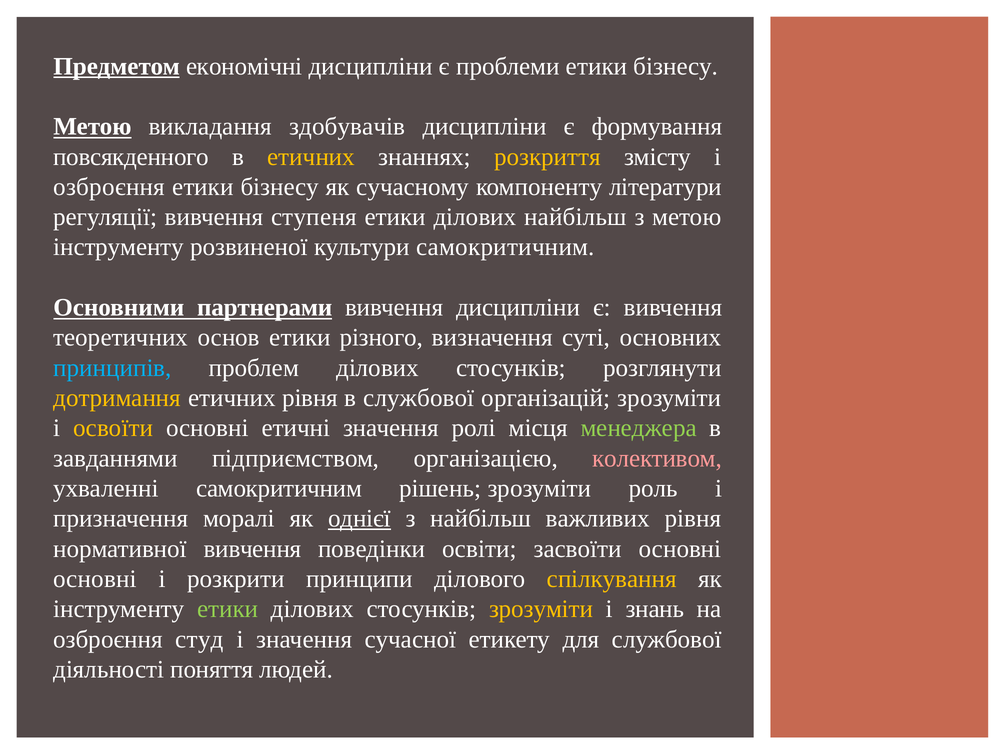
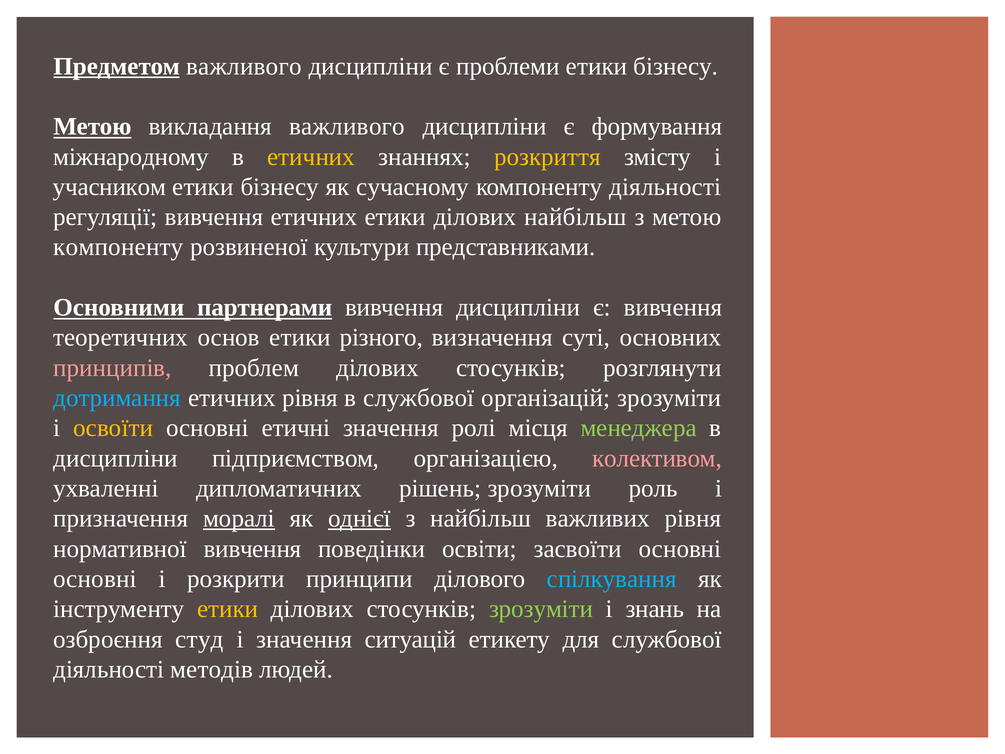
Предметом економічні: економічні -> важливого (244, 66)
викладання здобувачів: здобувачів -> важливого (347, 127)
повсякденного: повсякденного -> міжнародному (131, 157)
озброєння: озброєння -> учасником (109, 187)
компоненту літератури: літератури -> діяльності (665, 187)
вивчення ступеня: ступеня -> етичних (314, 217)
інструменту: інструменту -> компоненту (118, 247)
культури самокритичним: самокритичним -> представниками (506, 247)
принципів colour: light blue -> pink (112, 368)
дотримання colour: yellow -> light blue (117, 398)
завданнями: завданнями -> дисципліни (115, 458)
ухваленні самокритичним: самокритичним -> дипломатичних (279, 488)
моралі underline: none -> present (239, 518)
спілкування colour: yellow -> light blue (612, 579)
етики colour: light green -> yellow (228, 609)
зрозуміти colour: yellow -> light green (541, 609)
сучасної: сучасної -> ситуацій (410, 639)
поняття: поняття -> методів (212, 669)
